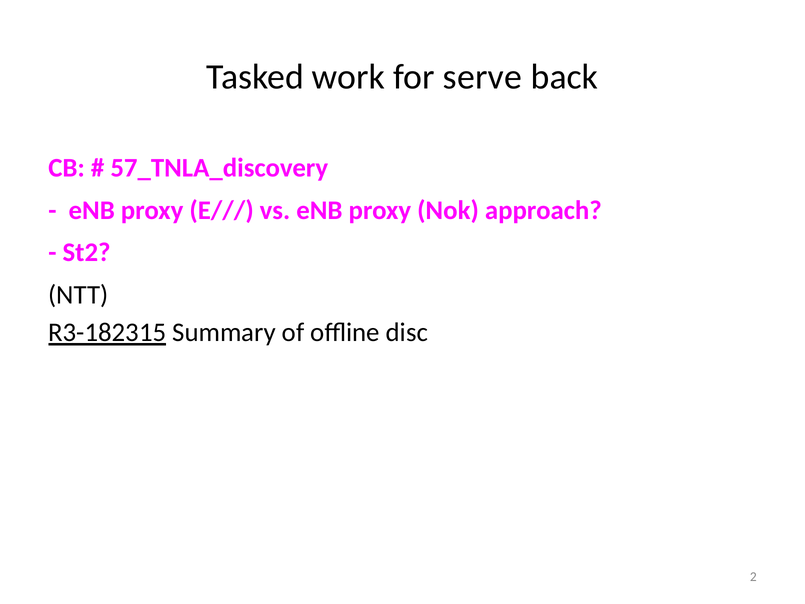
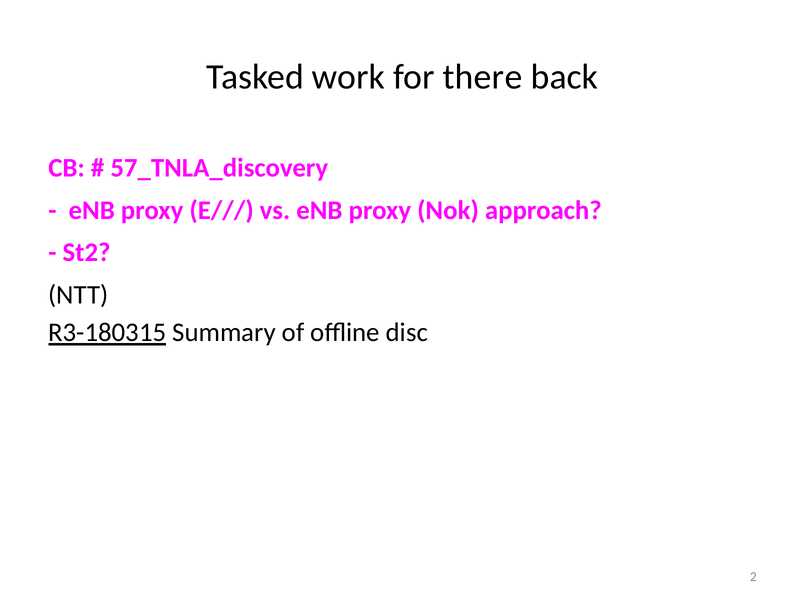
serve: serve -> there (482, 77)
R3-182315: R3-182315 -> R3-180315 (107, 332)
